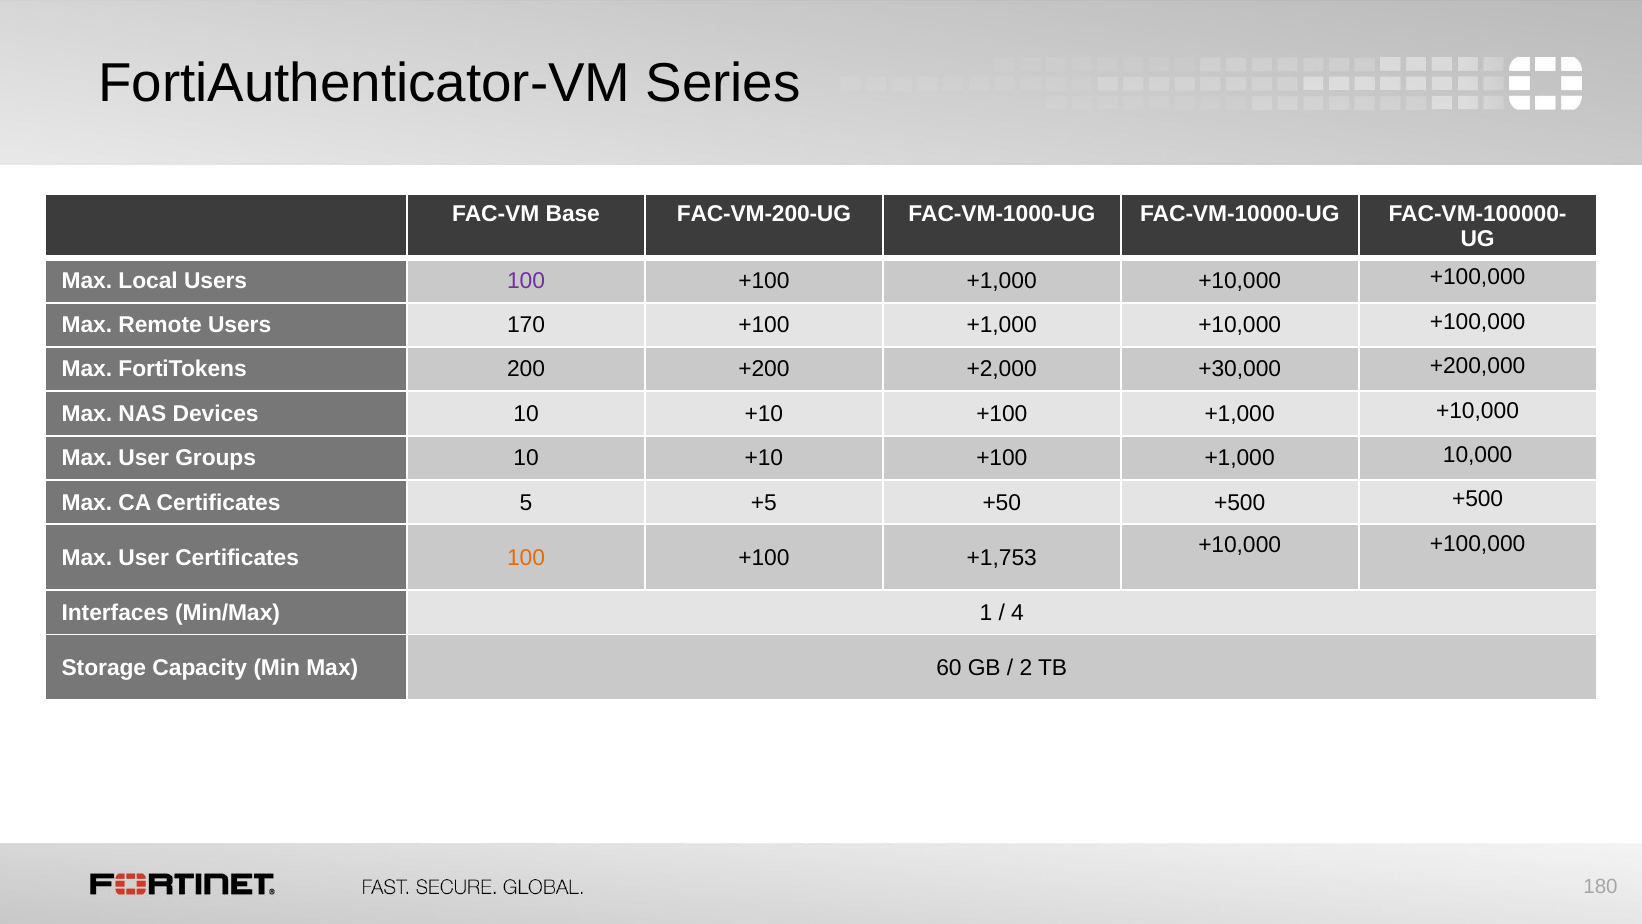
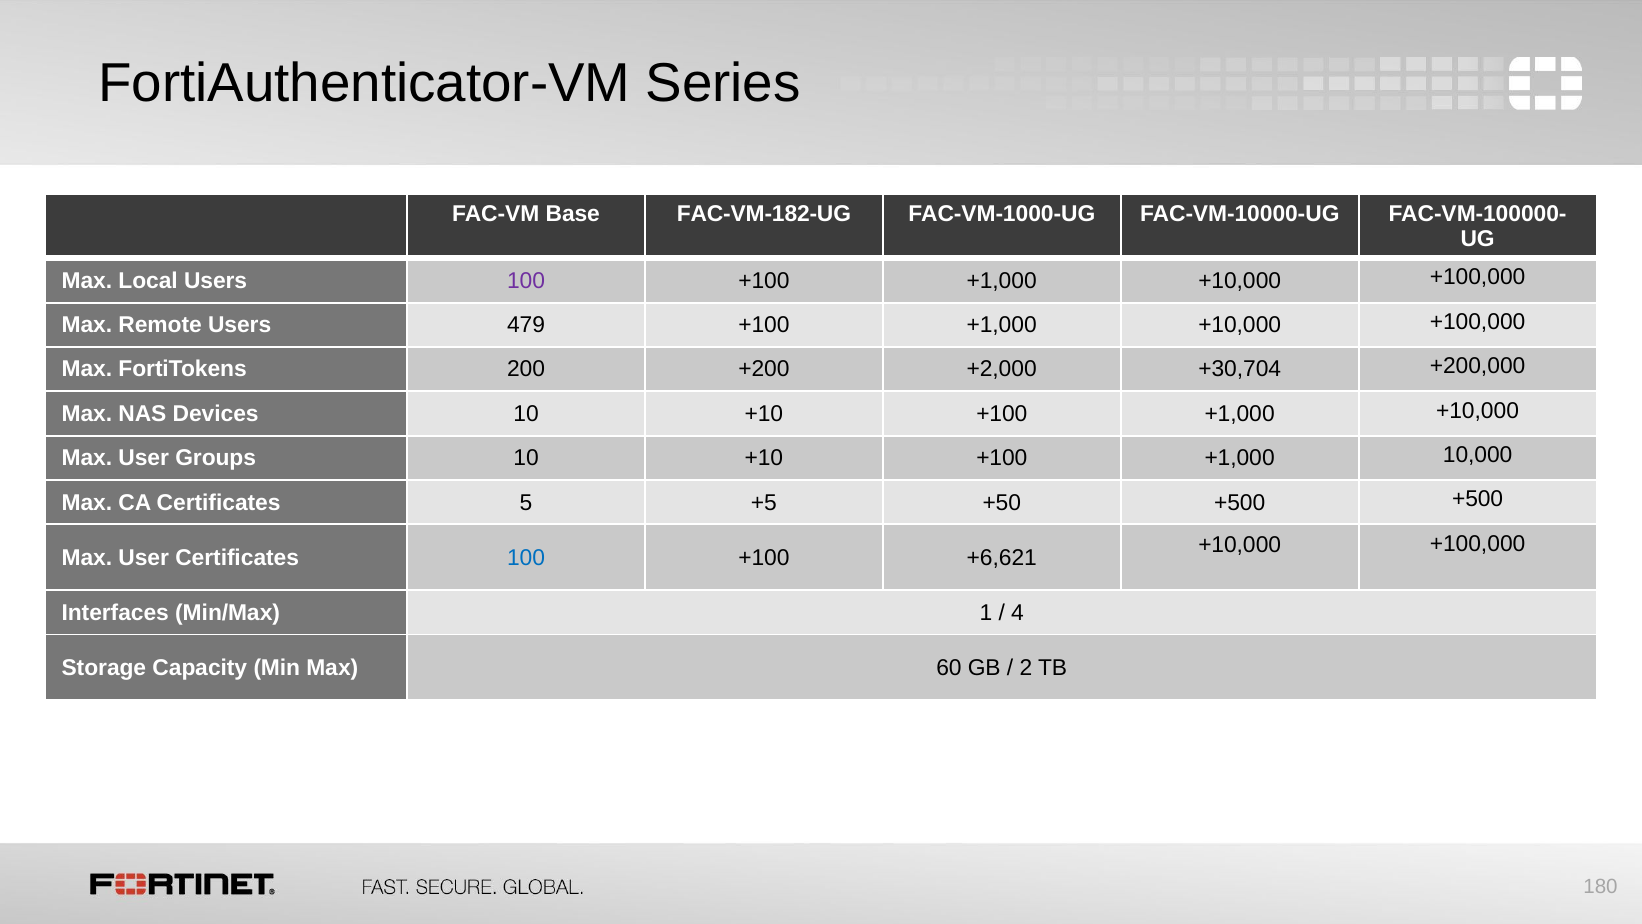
FAC-VM-200-UG: FAC-VM-200-UG -> FAC-VM-182-UG (764, 214)
170: 170 -> 479 (526, 325)
+30,000: +30,000 -> +30,704 (1240, 369)
100 colour: orange -> blue (526, 557)
+1,753: +1,753 -> +6,621 (1002, 557)
